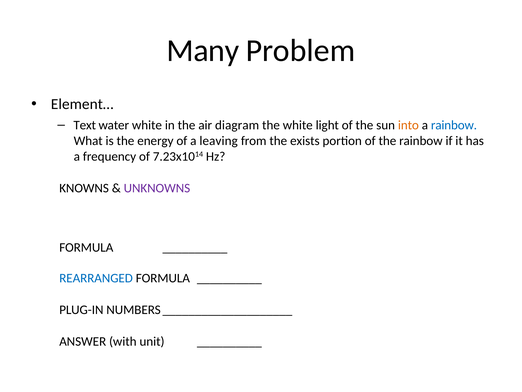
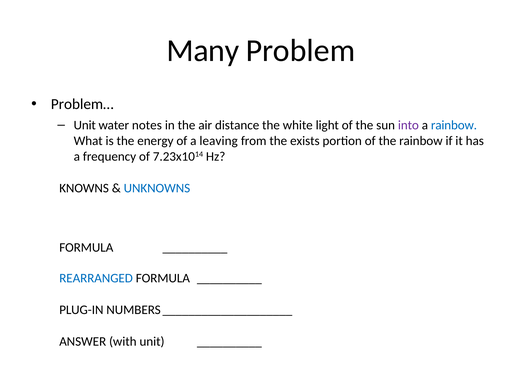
Element…: Element… -> Problem… (82, 104)
Text: Text -> Unit (85, 125)
water white: white -> notes (147, 125)
diagram: diagram -> distance (237, 125)
into colour: orange -> purple (408, 125)
UNKNOWNS colour: purple -> blue (157, 188)
